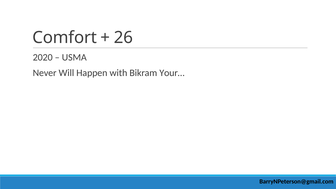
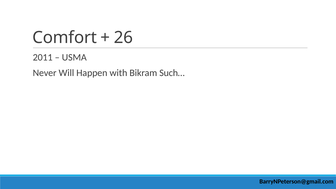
2020: 2020 -> 2011 (43, 57)
Your…: Your… -> Such… (172, 73)
